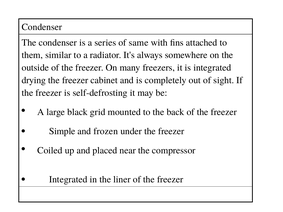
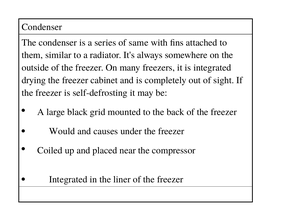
Simple: Simple -> Would (62, 131)
frozen: frozen -> causes (106, 131)
